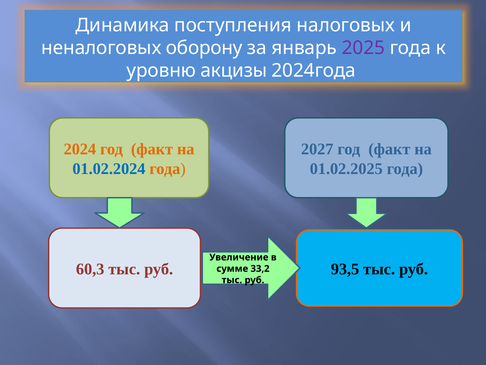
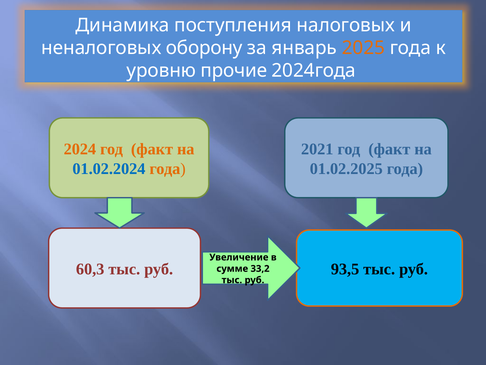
2025 colour: purple -> orange (363, 48)
акцизы: акцизы -> прочие (234, 70)
2027: 2027 -> 2021 (317, 149)
